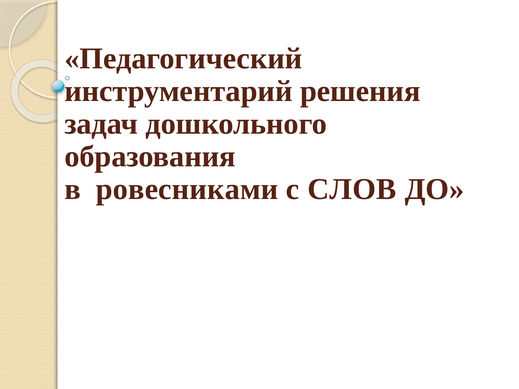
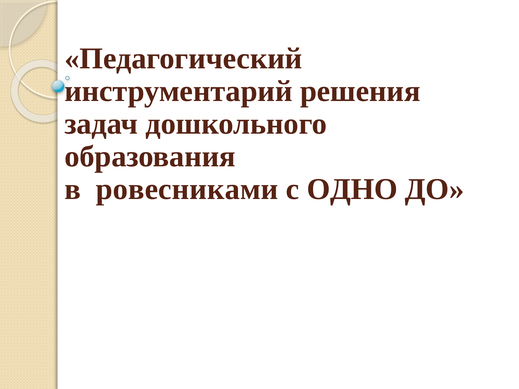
СЛОВ: СЛОВ -> ОДНО (352, 189)
